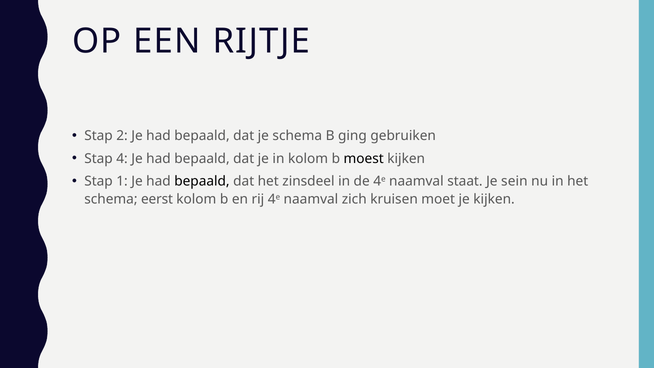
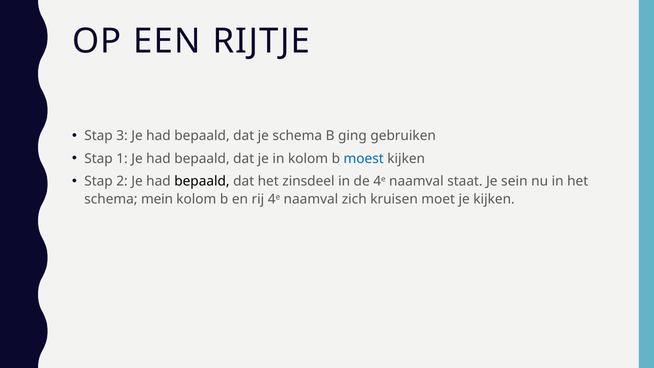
2: 2 -> 3 (122, 136)
4: 4 -> 1 (122, 159)
moest colour: black -> blue (364, 159)
1: 1 -> 2 (122, 181)
eerst: eerst -> mein (157, 199)
